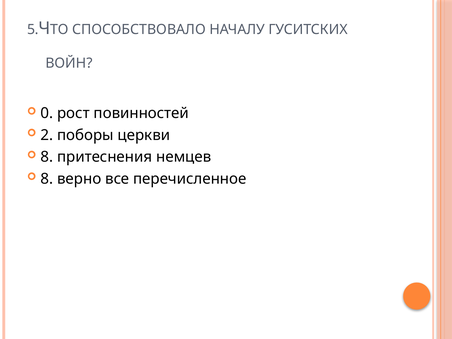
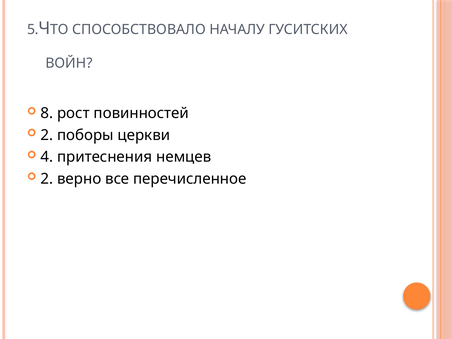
0: 0 -> 8 (47, 113)
8: 8 -> 4 (47, 157)
8: 8 -> 2 (47, 179)
